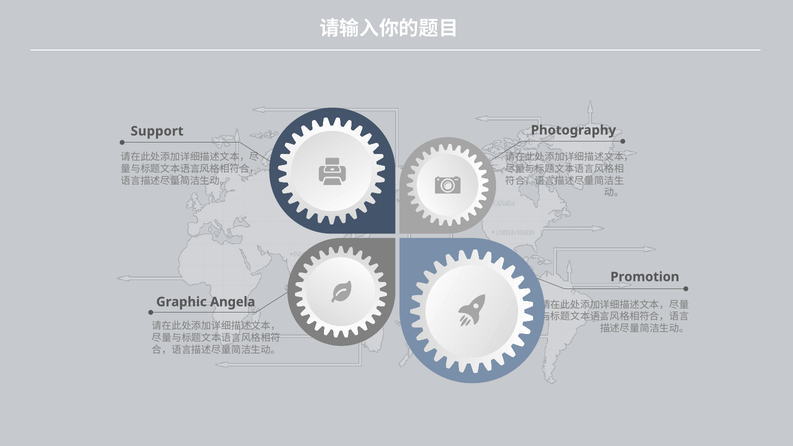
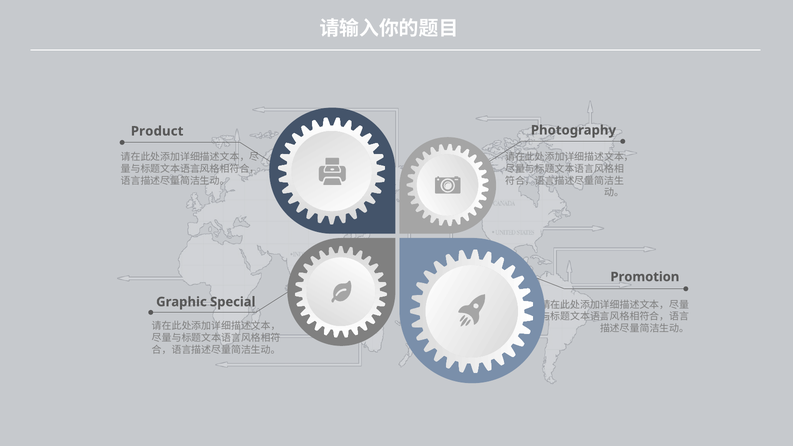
Support: Support -> Product (157, 131)
Angela: Angela -> Special (233, 302)
